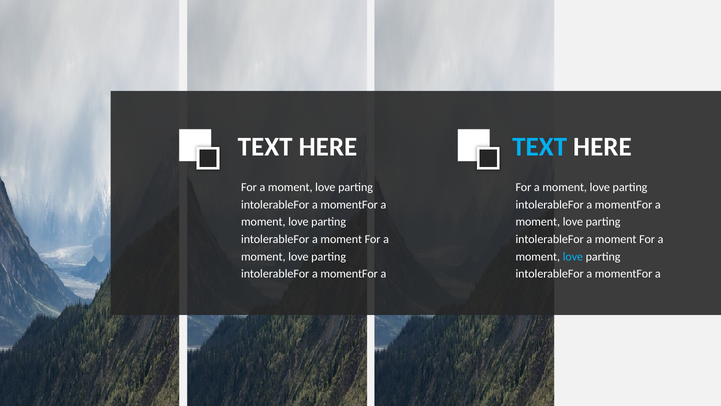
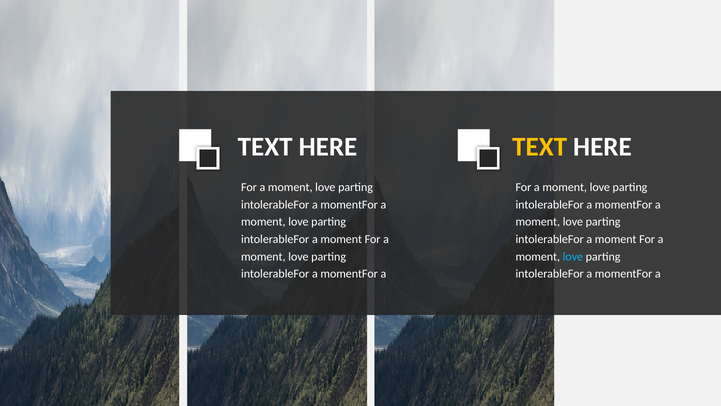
TEXT colour: light blue -> yellow (540, 147)
